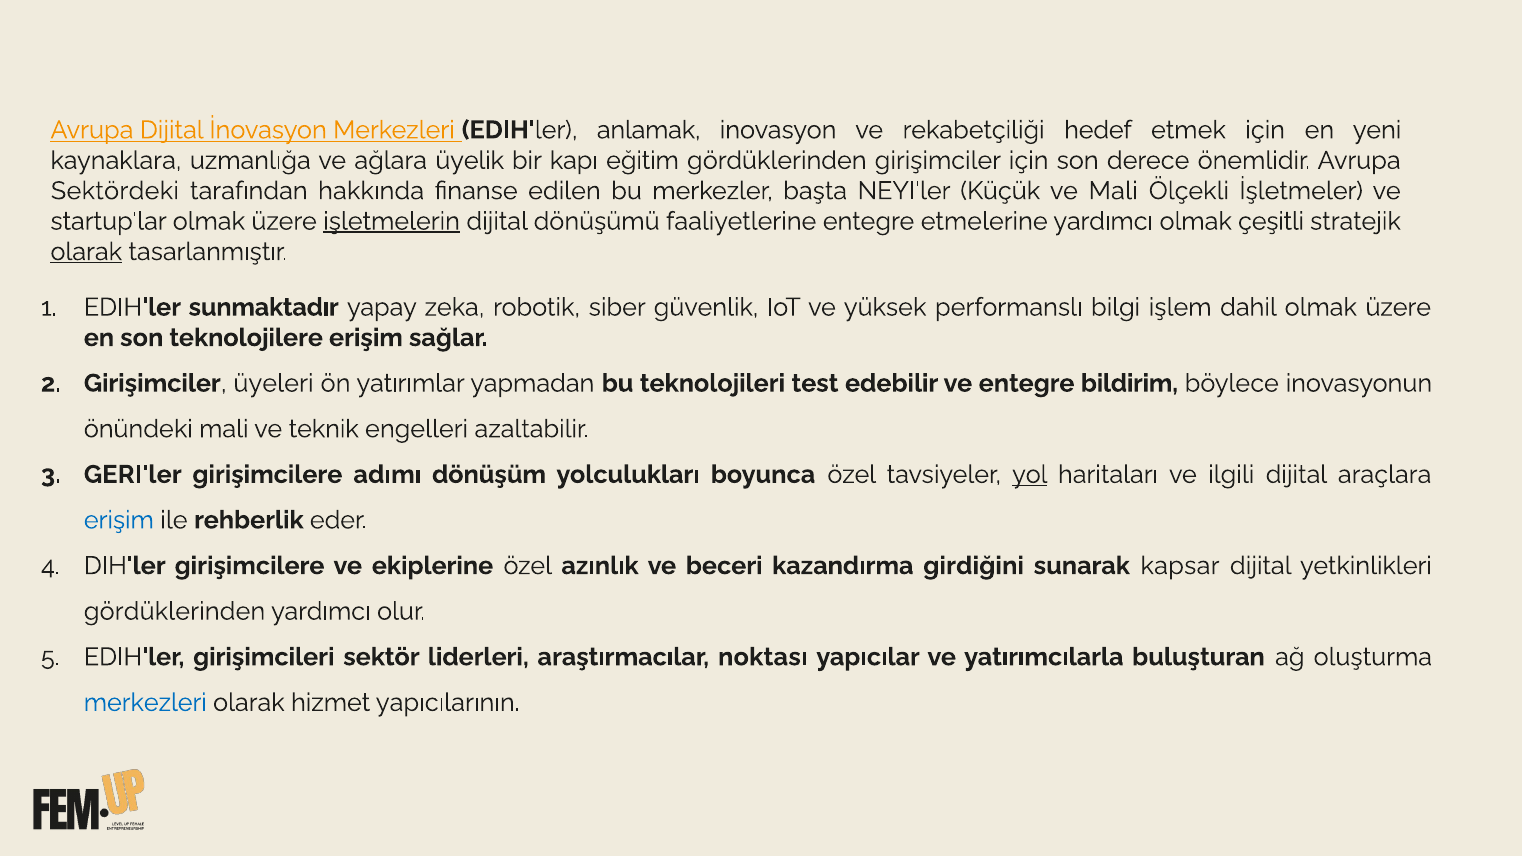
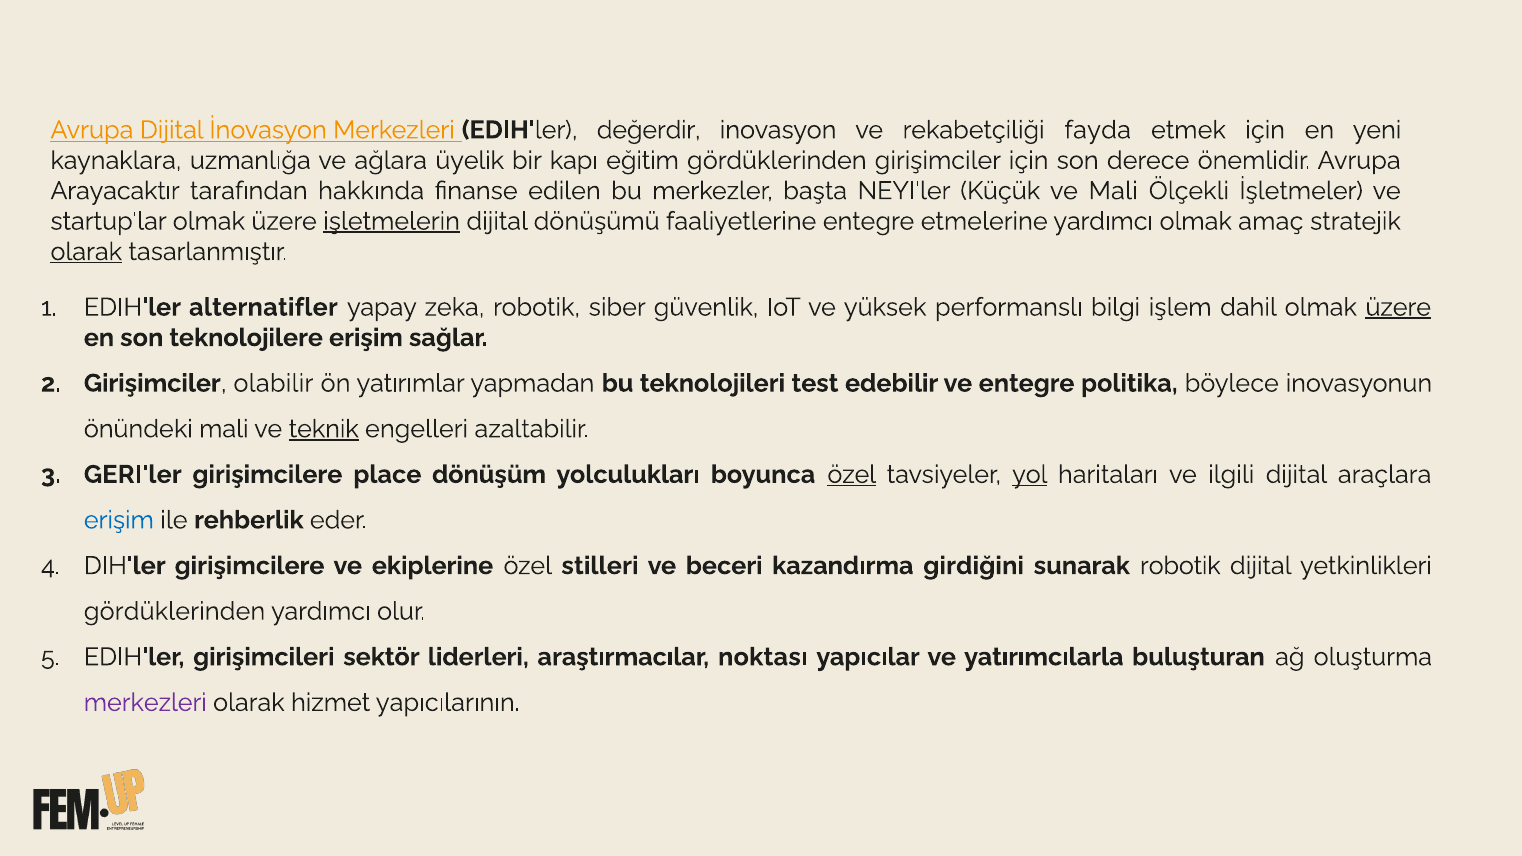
anlamak: anlamak -> değerdir (649, 130)
hedef: hedef -> fayda (1098, 130)
Sektördeki: Sektördeki -> Arayacaktır (115, 191)
çeşitli: çeşitli -> amaç (1271, 221)
sunmaktadır: sunmaktadır -> alternatifler (263, 307)
üzere underline: none -> present (1398, 307)
üyeleri: üyeleri -> olabilir (273, 383)
bildirim: bildirim -> politika (1129, 383)
teknik underline: none -> present (324, 429)
adımı: adımı -> place (387, 475)
özel underline: none -> present (852, 475)
azınlık: azınlık -> stilleri (600, 566)
sunarak kapsar: kapsar -> robotik (1180, 566)
merkezleri colour: blue -> purple (145, 703)
